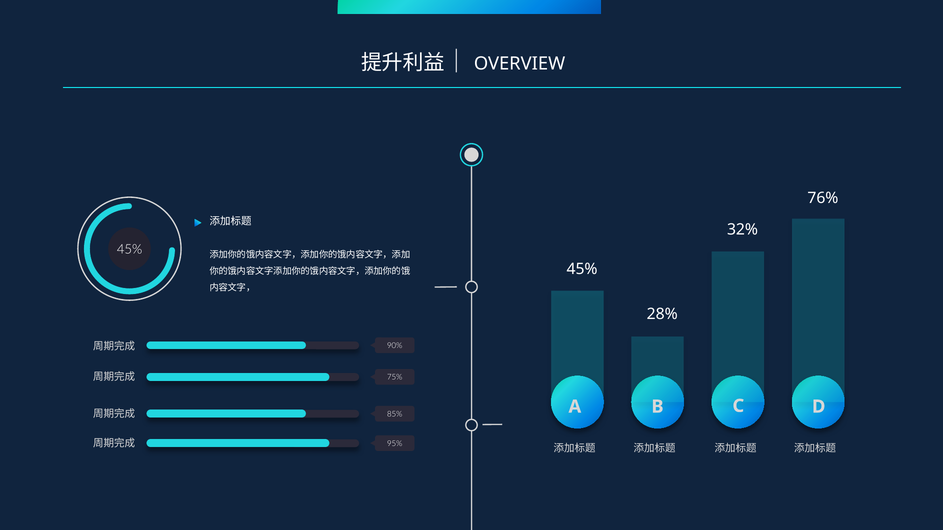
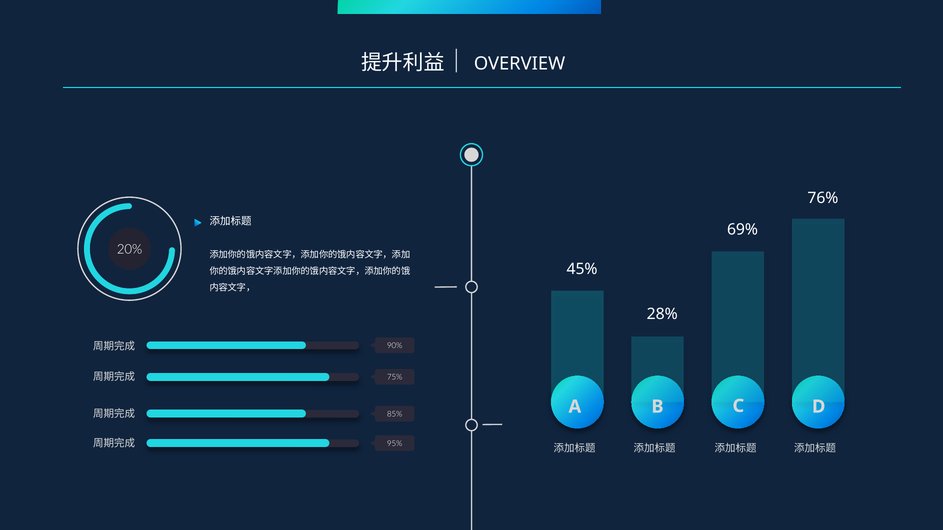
32%: 32% -> 69% (742, 230)
45%: 45% -> 20% (130, 250)
